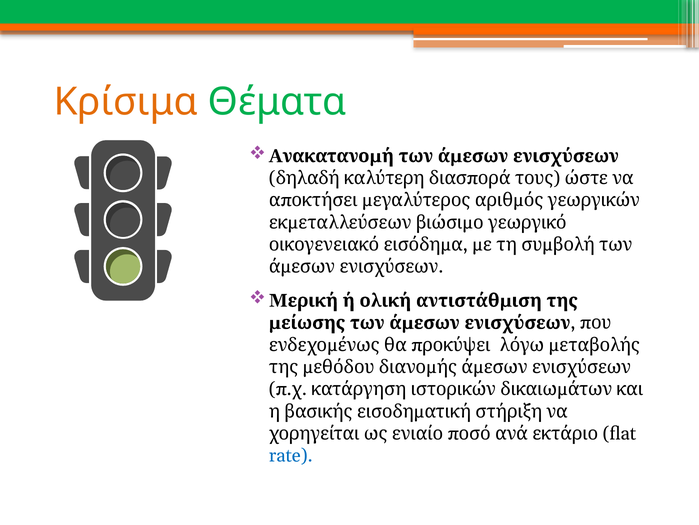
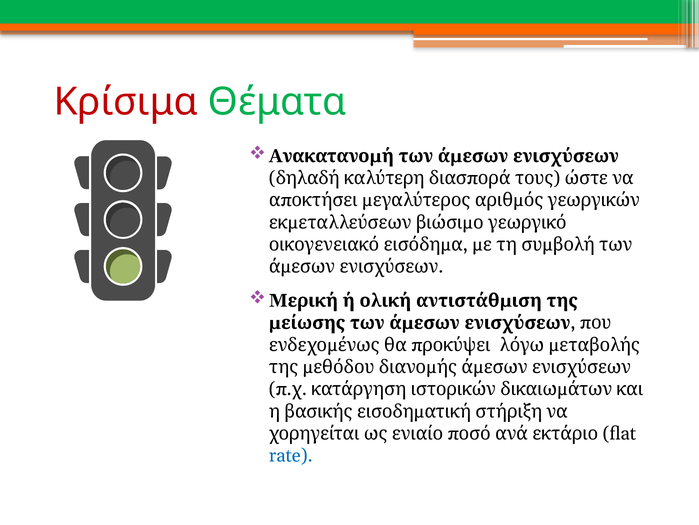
Κρίσιμα colour: orange -> red (126, 102)
